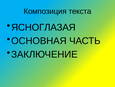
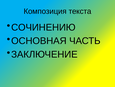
ЯСНОГЛАЗАЯ: ЯСНОГЛАЗАЯ -> СОЧИНЕНИЮ (43, 27)
